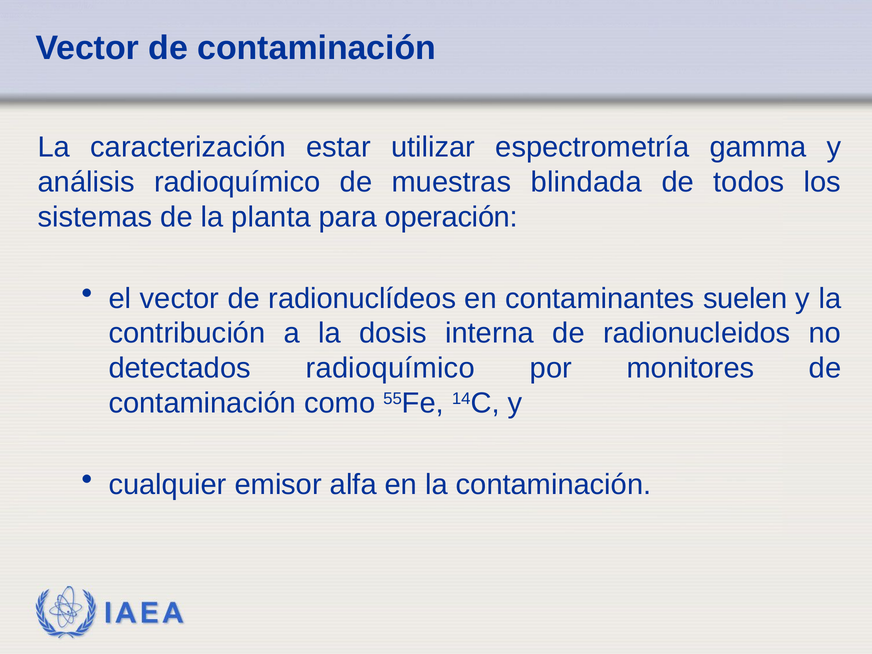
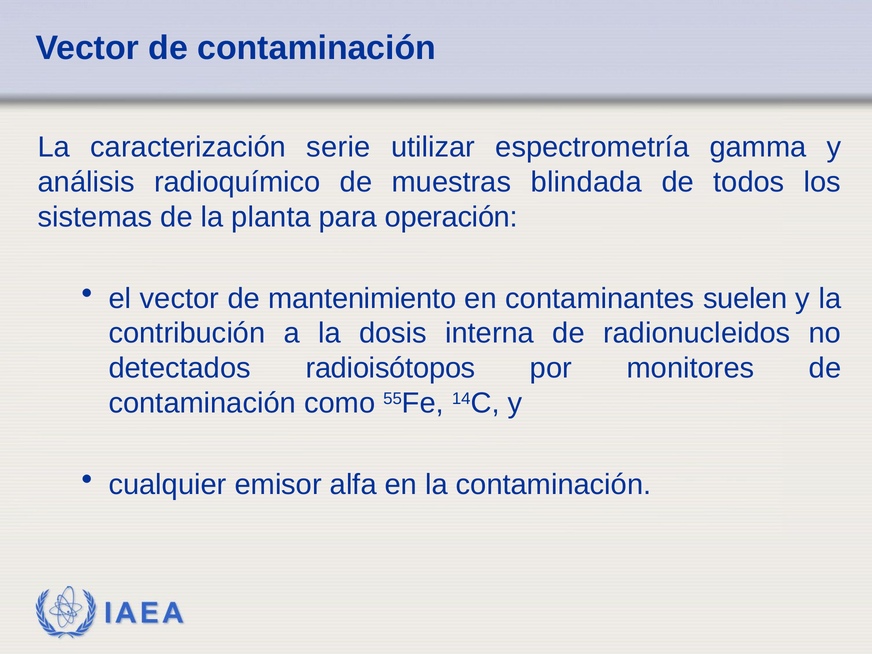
estar: estar -> serie (338, 147)
radionuclídeos: radionuclídeos -> mantenimiento (362, 298)
detectados radioquímico: radioquímico -> radioisótopos (391, 368)
